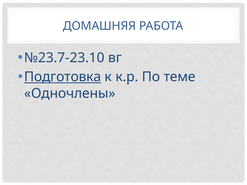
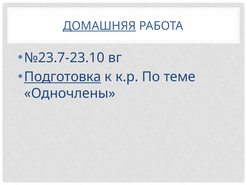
ДОМАШНЯЯ underline: none -> present (99, 26)
